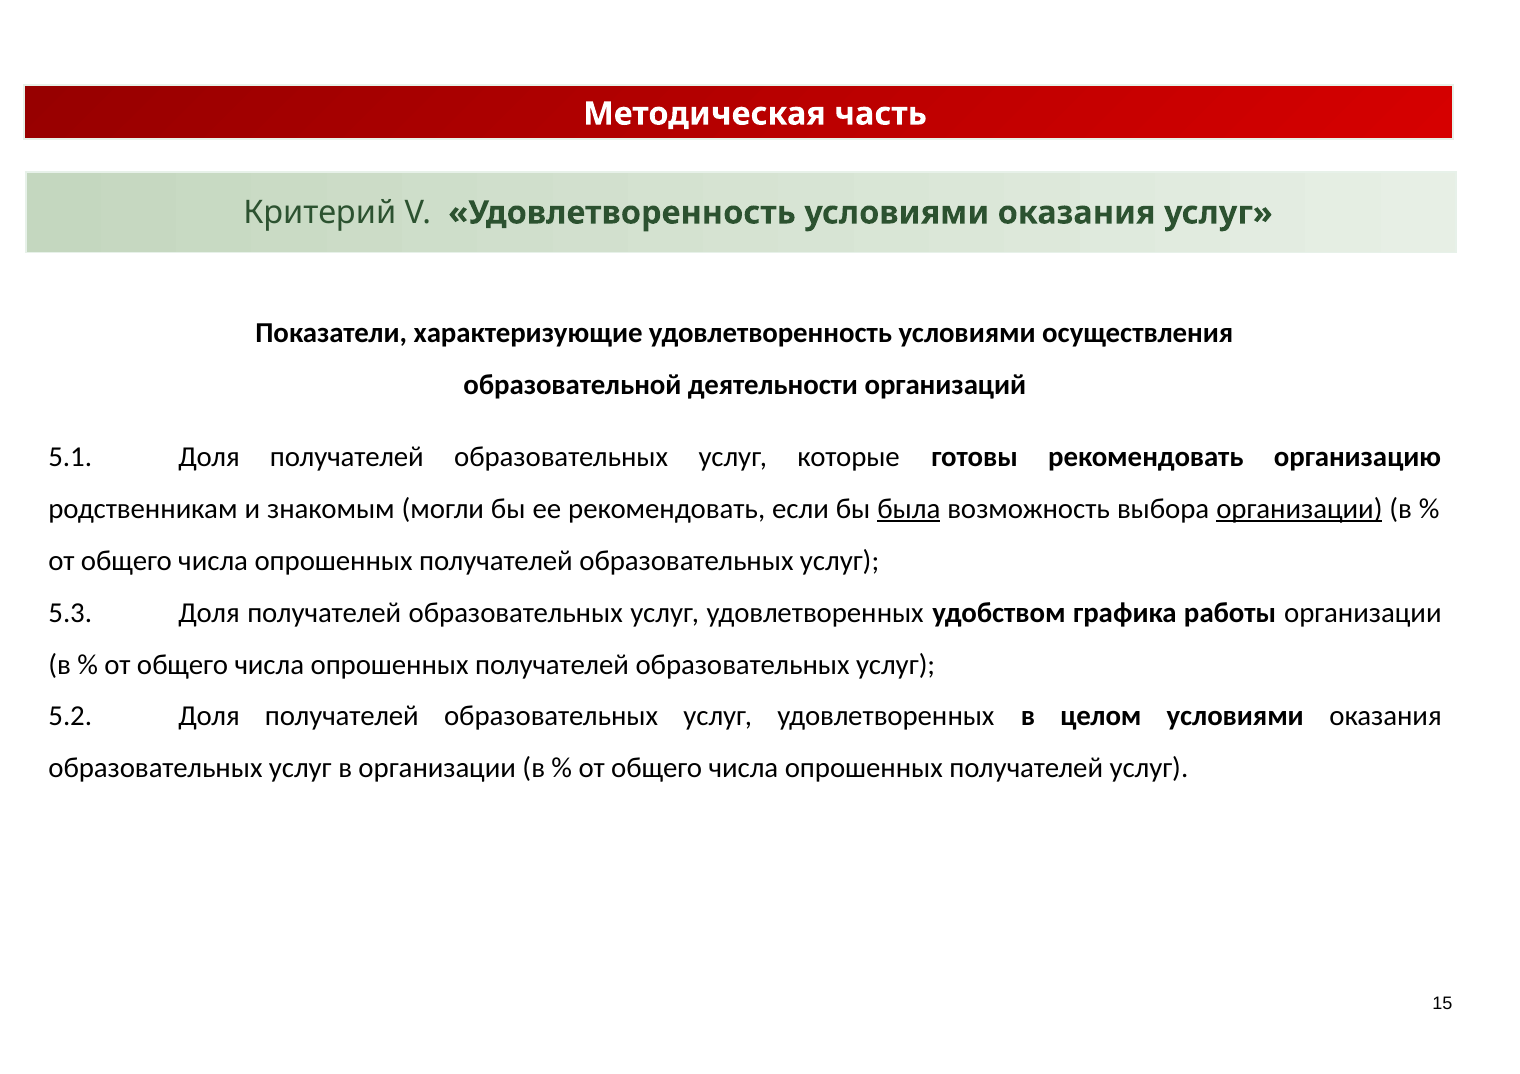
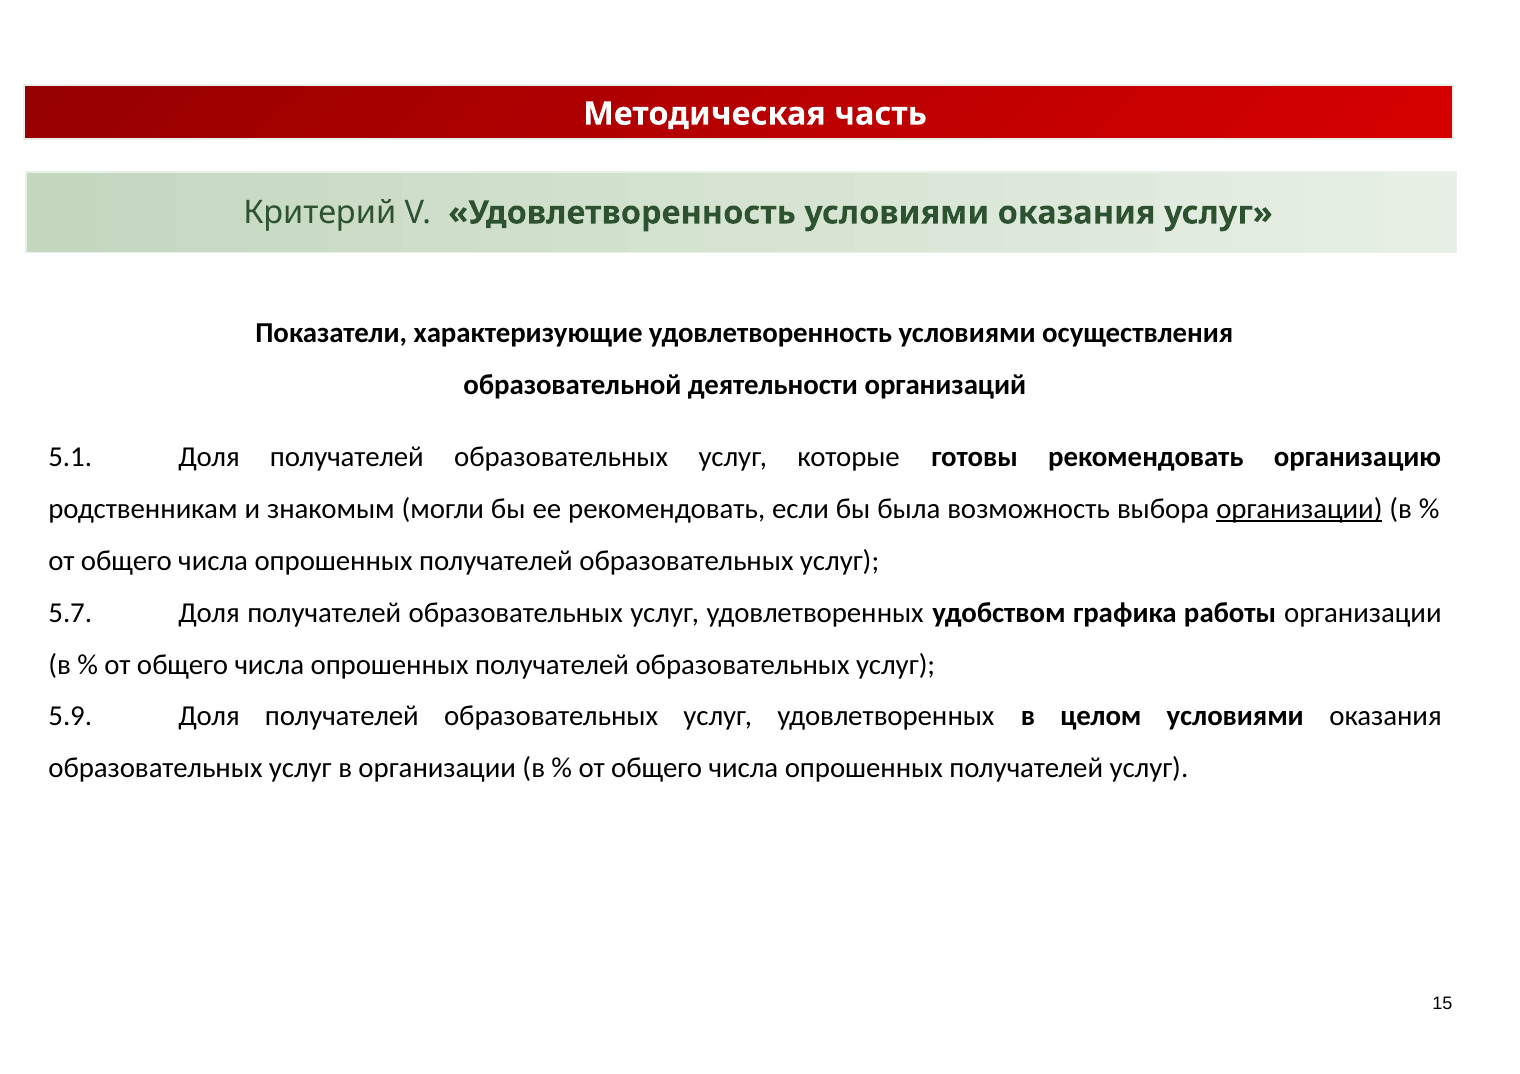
была underline: present -> none (909, 509)
5.3: 5.3 -> 5.7 (70, 613)
5.2: 5.2 -> 5.9 (70, 717)
